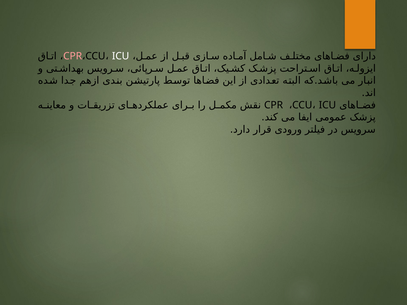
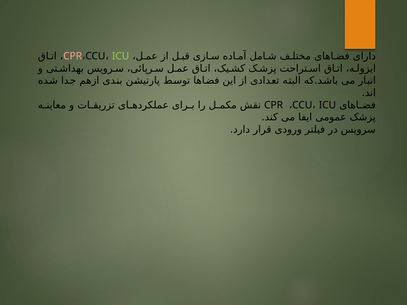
ICU colour: white -> light green (121, 56)
